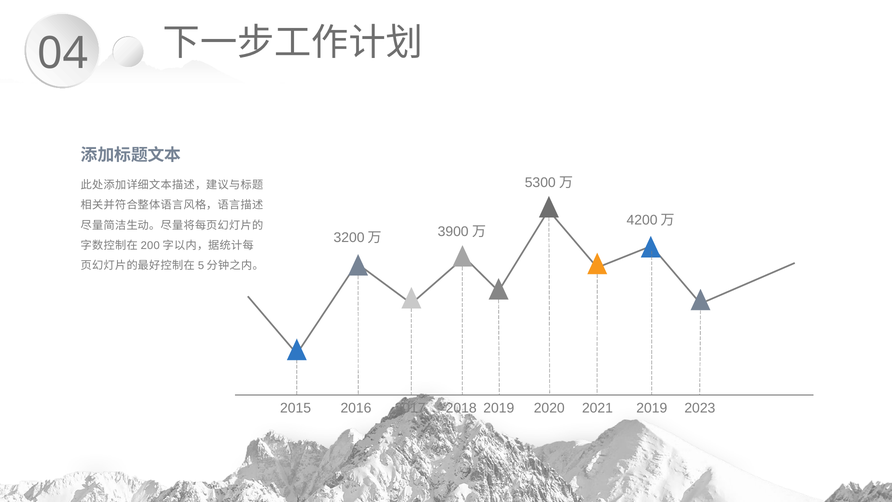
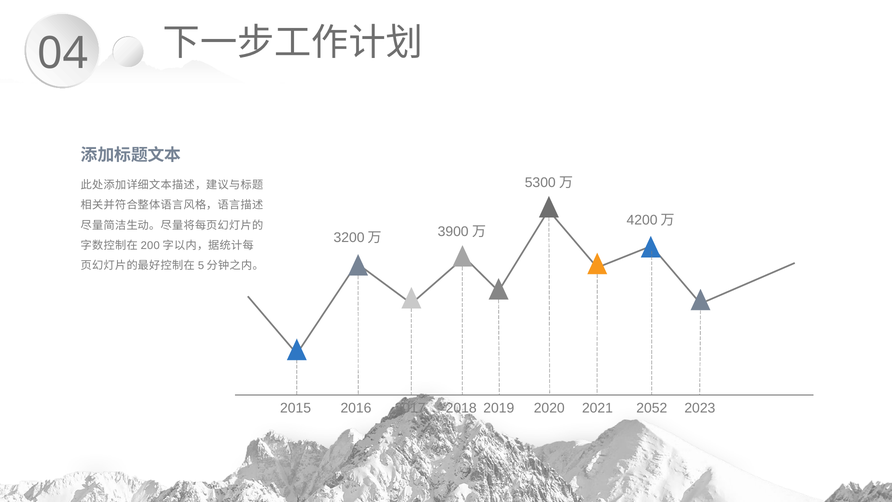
2021 2019: 2019 -> 2052 (652, 408)
